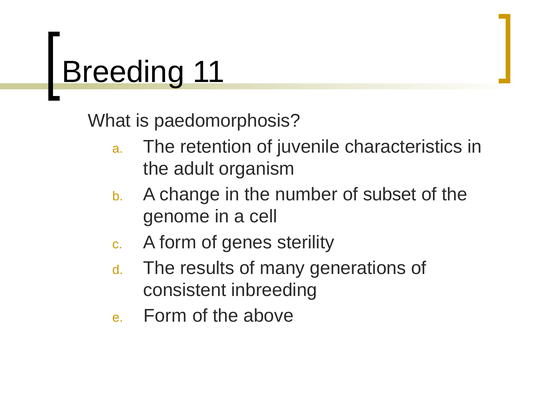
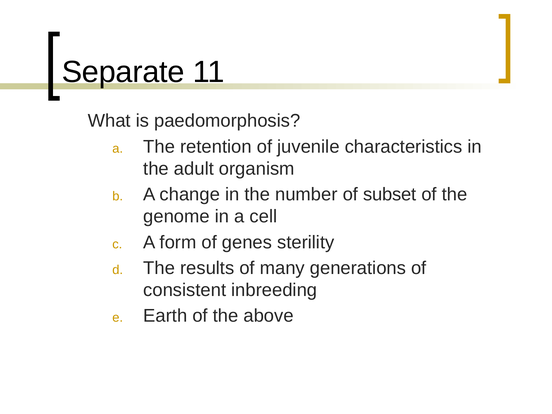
Breeding: Breeding -> Separate (123, 72)
Form: Form -> Earth (165, 316)
